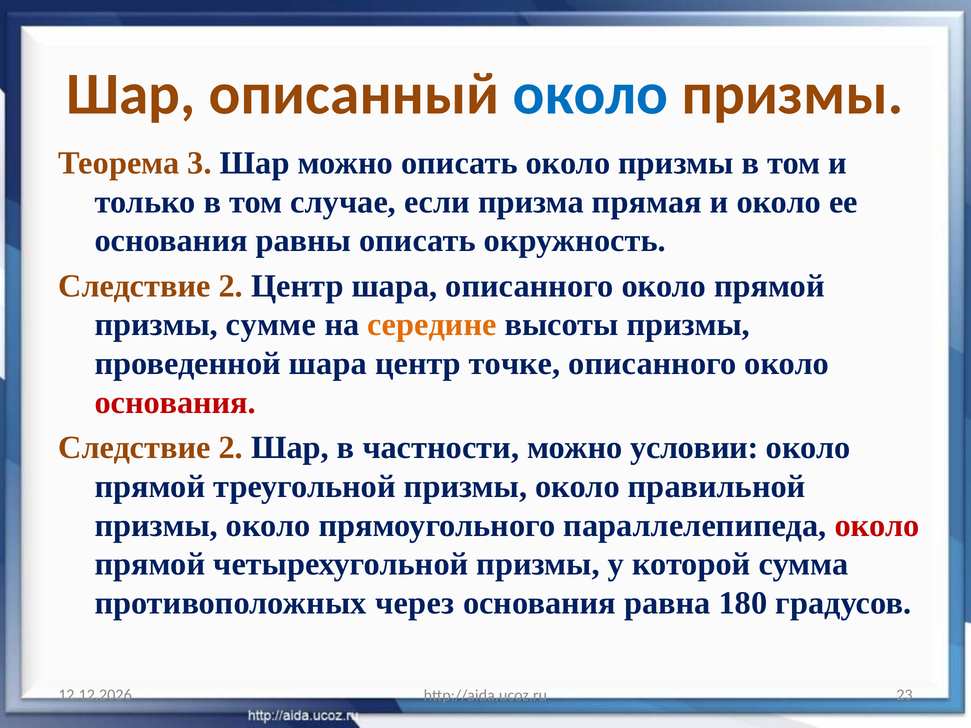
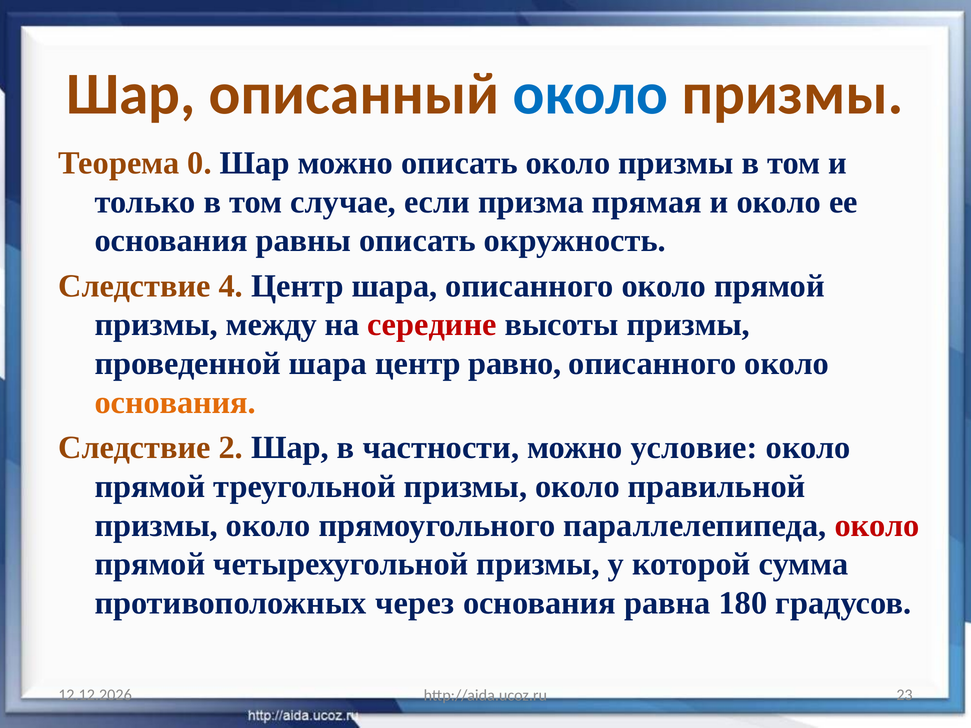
3: 3 -> 0 (200, 163)
2: 2 -> 4 (231, 286)
сумме: сумме -> между (271, 325)
середине colour: orange -> red (432, 325)
точке: точке -> равно (515, 364)
основания colour: red -> orange (175, 403)
условии: условии -> условие (694, 448)
